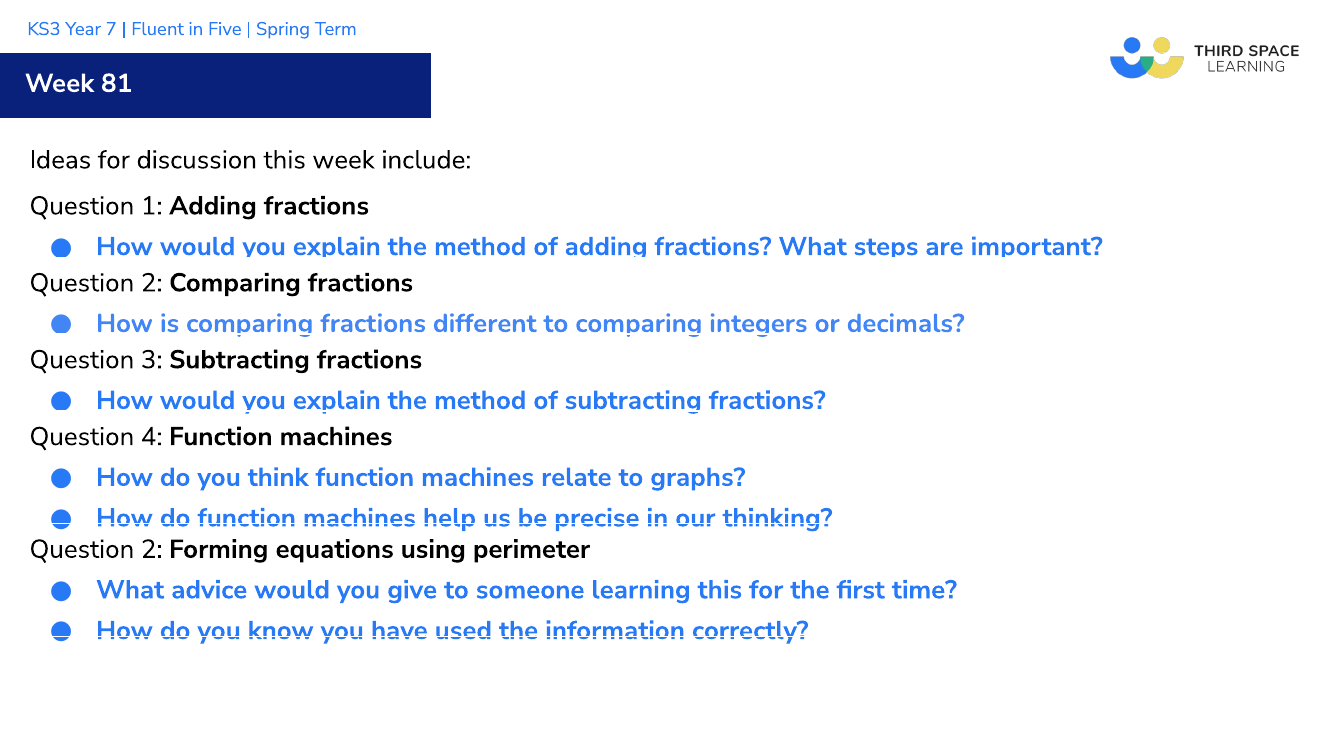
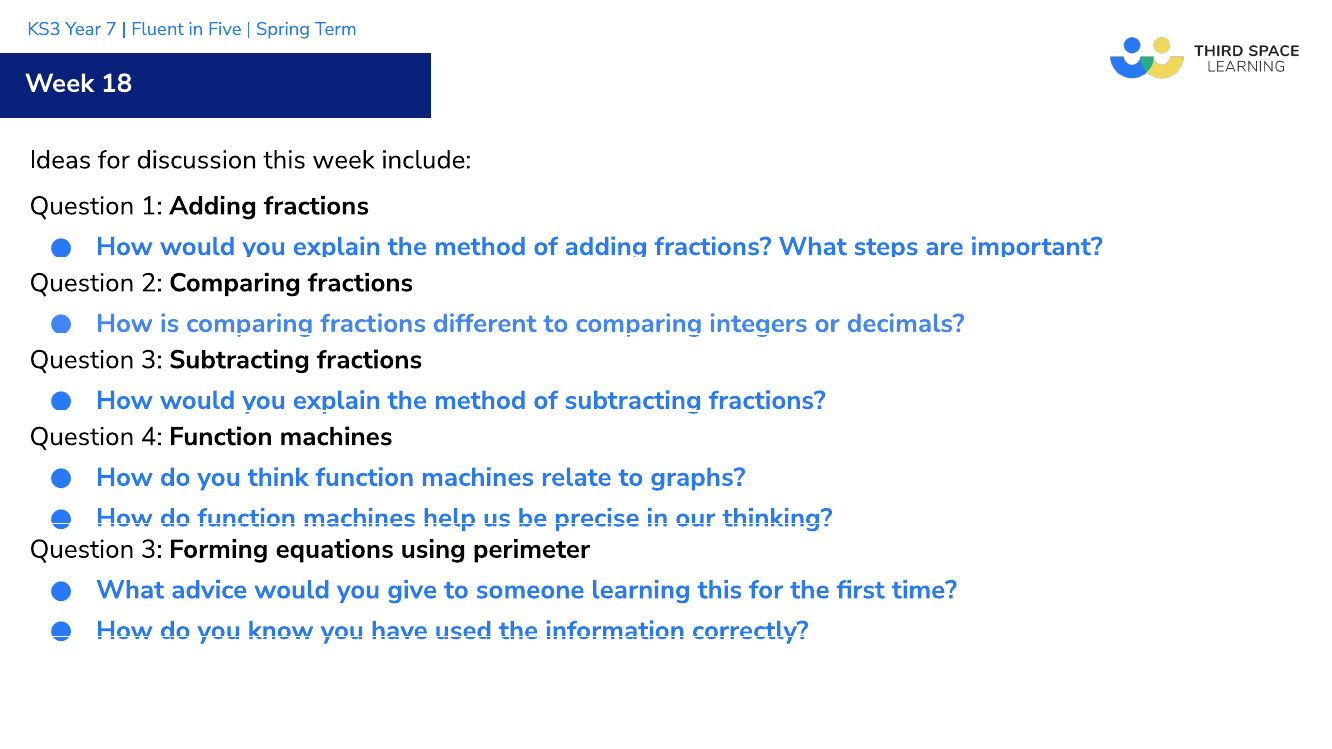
81: 81 -> 18 (117, 83)
2: 2 -> 3 (152, 549)
